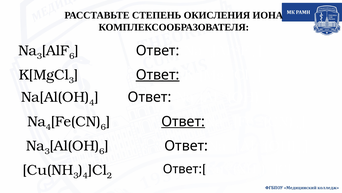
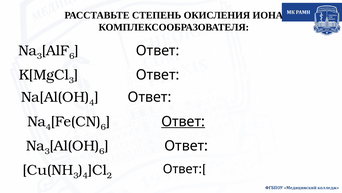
Ответ underline: present -> none (158, 75)
